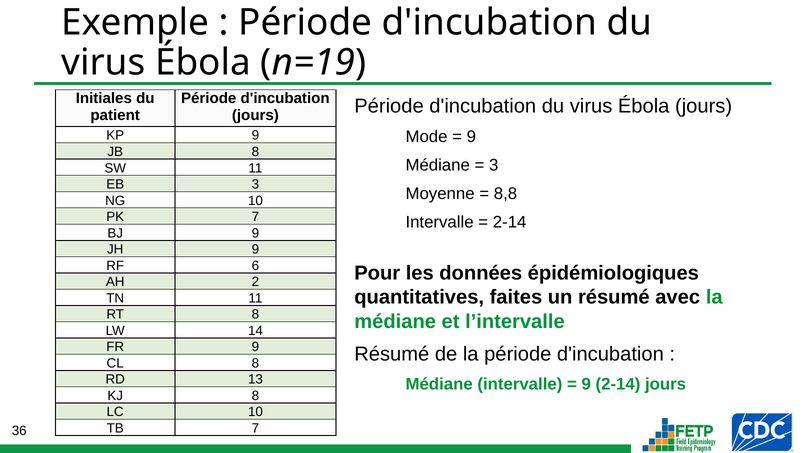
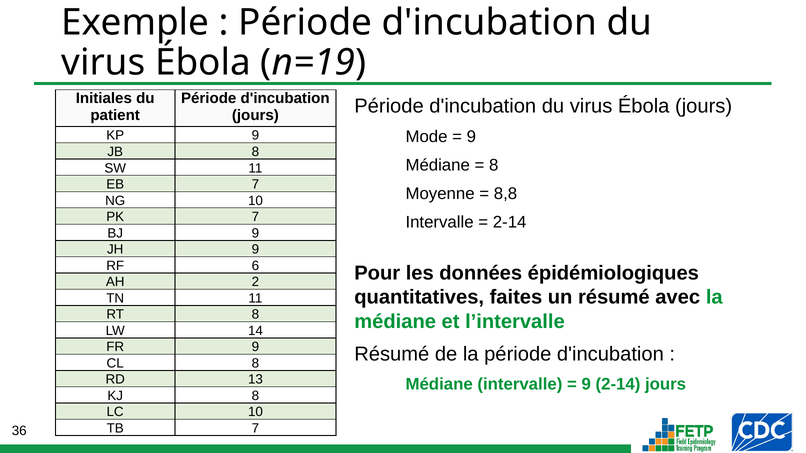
3: 3 -> 8 (494, 165)
EB 3: 3 -> 7 (255, 185)
